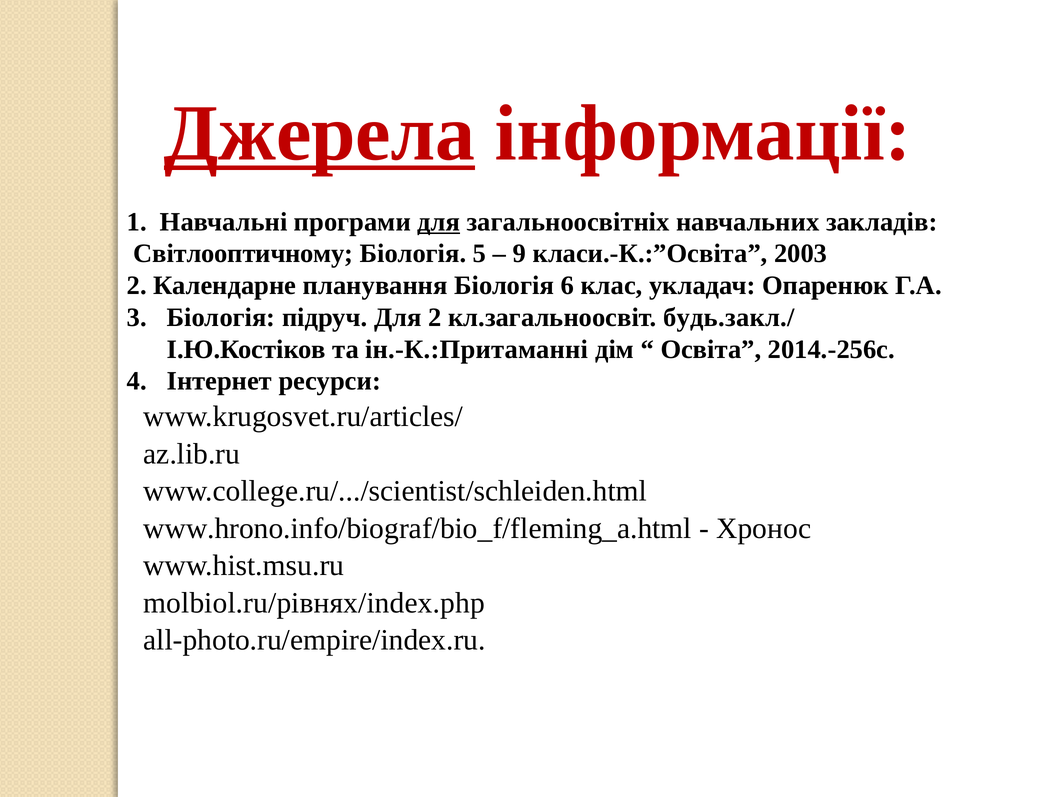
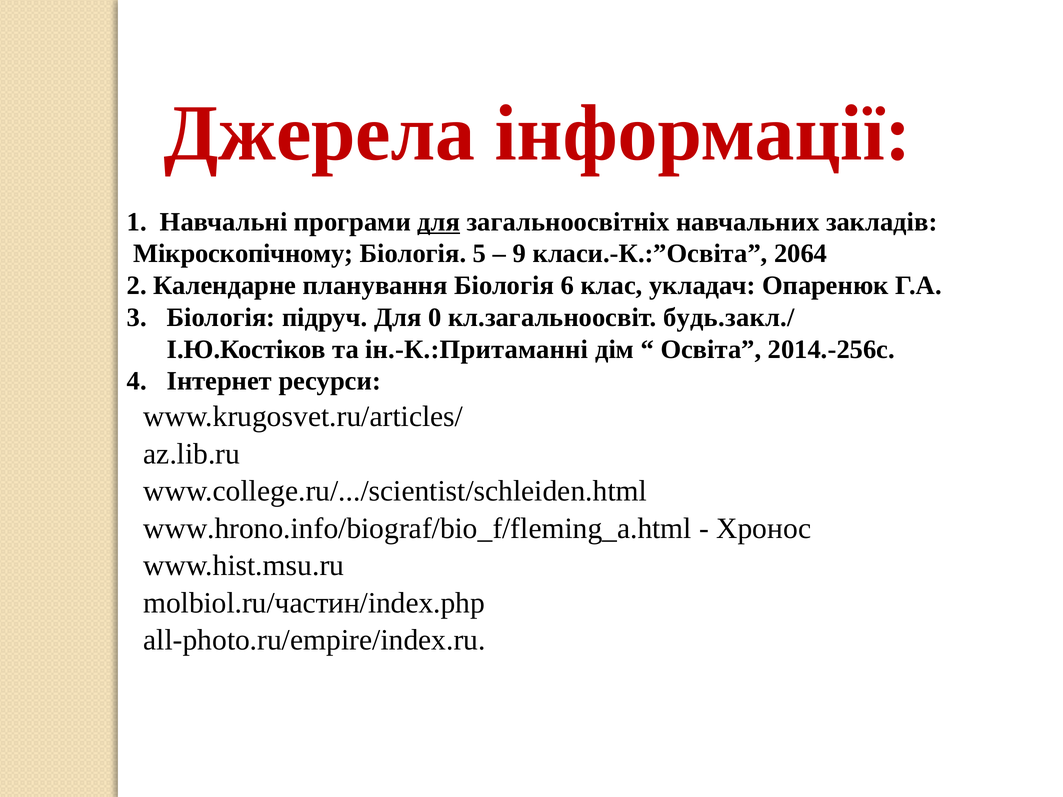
Джерела underline: present -> none (319, 133)
Світлооптичному: Світлооптичному -> Мікроскопічному (243, 254)
2003: 2003 -> 2064 (801, 254)
Для 2: 2 -> 0 (435, 317)
molbiol.ru/рівнях/index.php: molbiol.ru/рівнях/index.php -> molbiol.ru/частин/index.php (314, 603)
